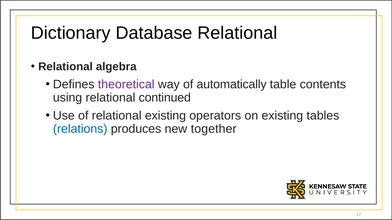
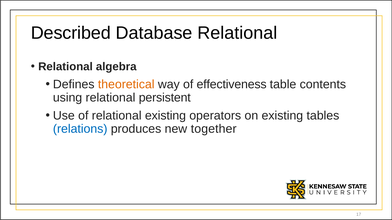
Dictionary: Dictionary -> Described (71, 33)
theoretical colour: purple -> orange (126, 84)
automatically: automatically -> effectiveness (232, 84)
continued: continued -> persistent (165, 98)
